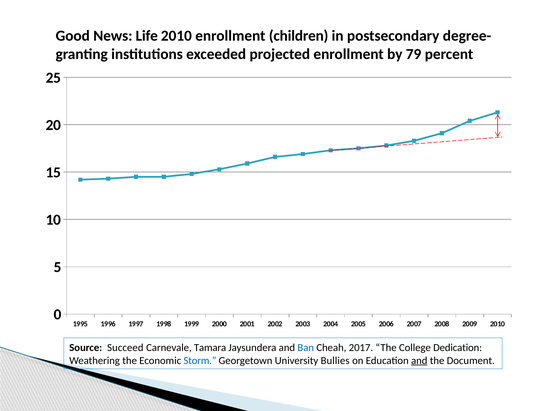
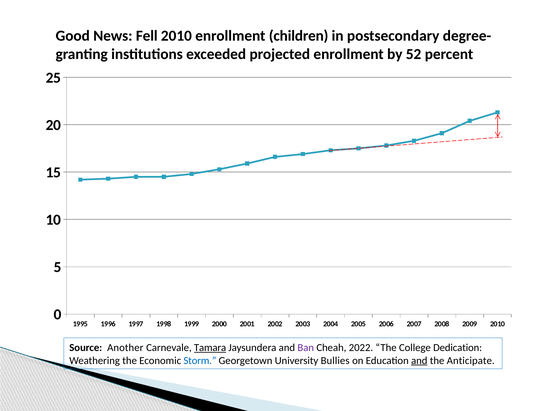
Life: Life -> Fell (147, 36)
79: 79 -> 52 (414, 54)
Succeed: Succeed -> Another (125, 348)
Tamara underline: none -> present (210, 348)
Ban colour: blue -> purple (306, 348)
2017: 2017 -> 2022 (361, 348)
Document: Document -> Anticipate (471, 361)
